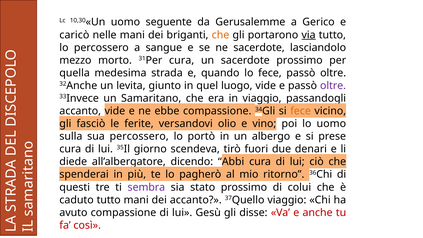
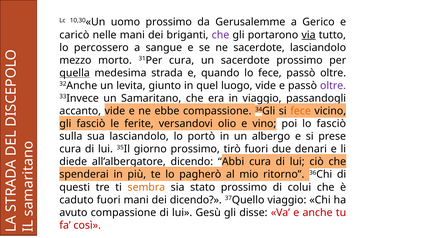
uomo seguente: seguente -> prossimo (169, 22)
che colour: orange -> purple (221, 35)
quella underline: none -> present (75, 73)
lo uomo: uomo -> fasciò (331, 124)
sua percossero: percossero -> lasciandolo (139, 136)
giorno scendeva: scendeva -> prossimo (195, 149)
sembra colour: purple -> orange (146, 187)
caduto tutto: tutto -> fuori (109, 200)
dei accanto: accanto -> dicendo (196, 200)
